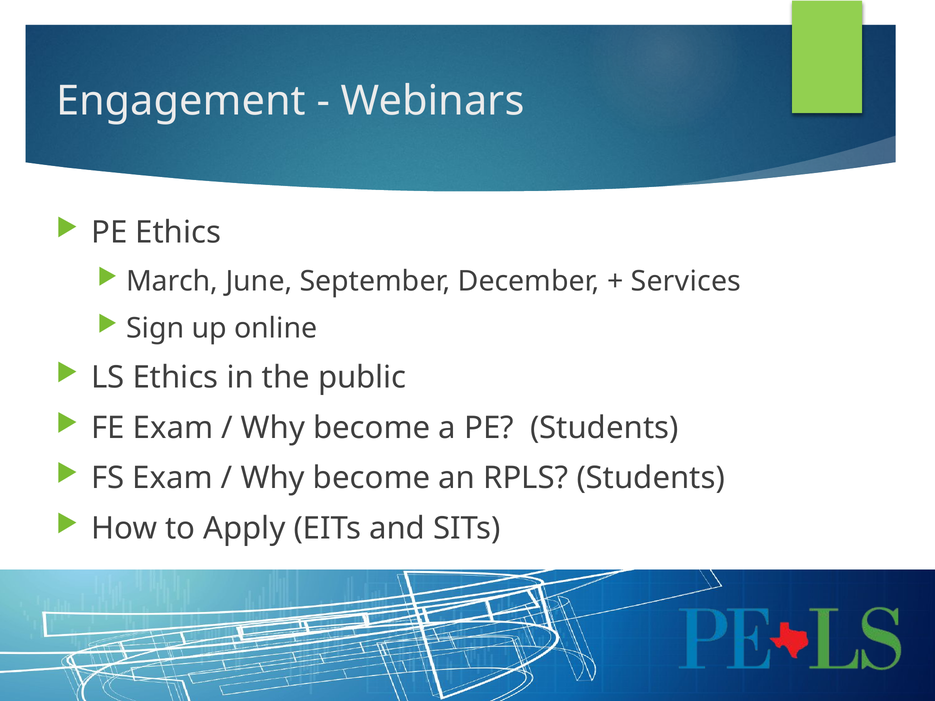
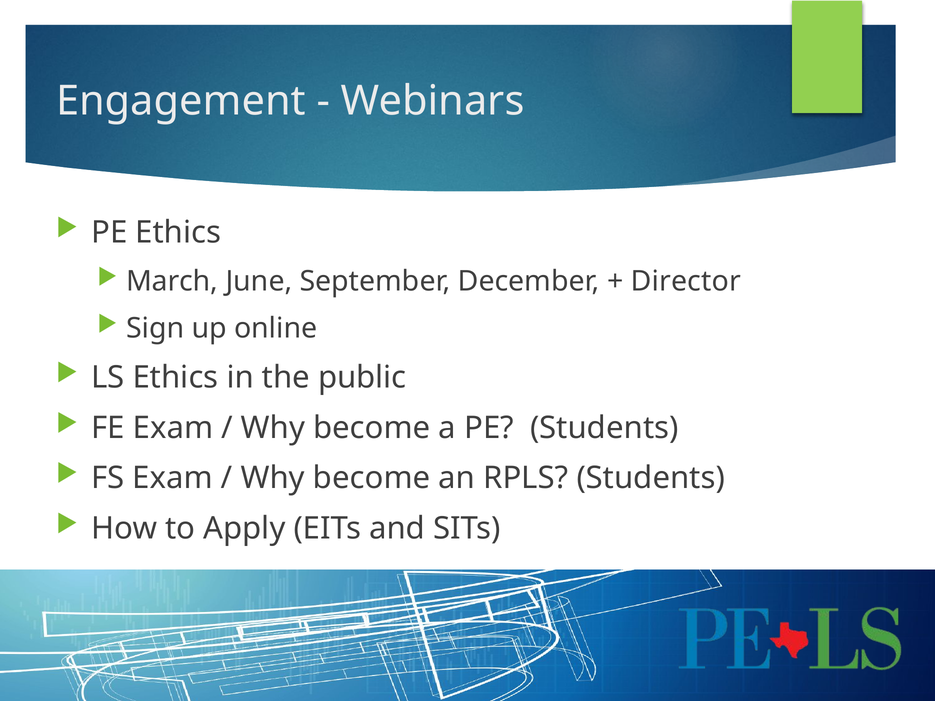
Services: Services -> Director (686, 281)
